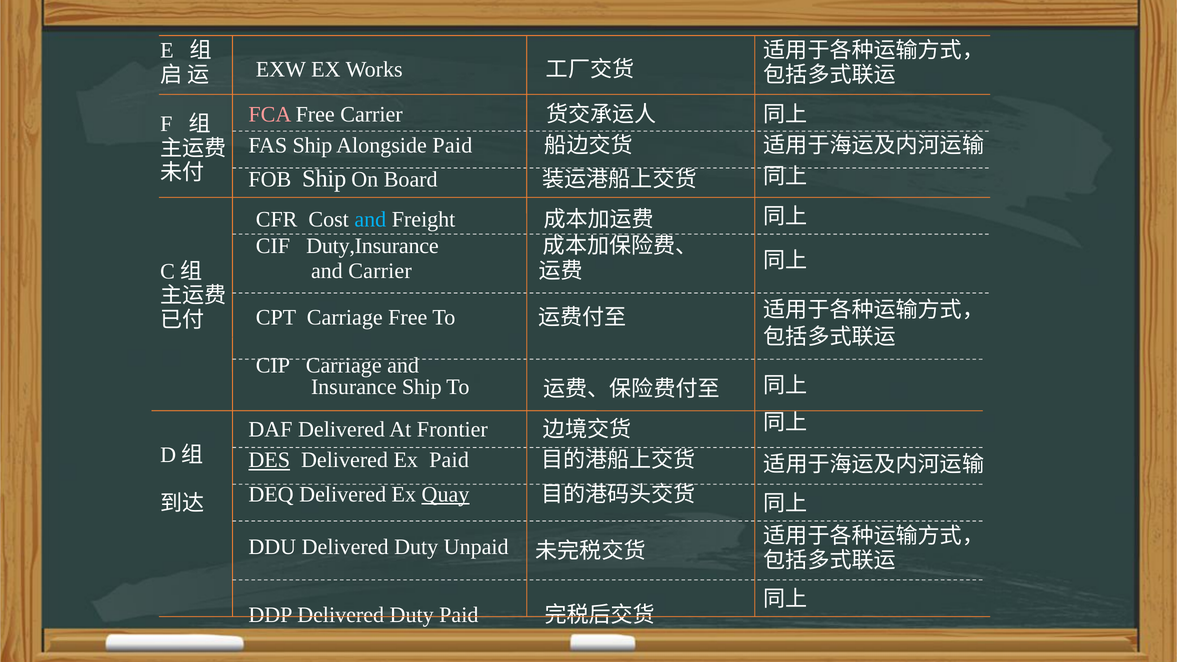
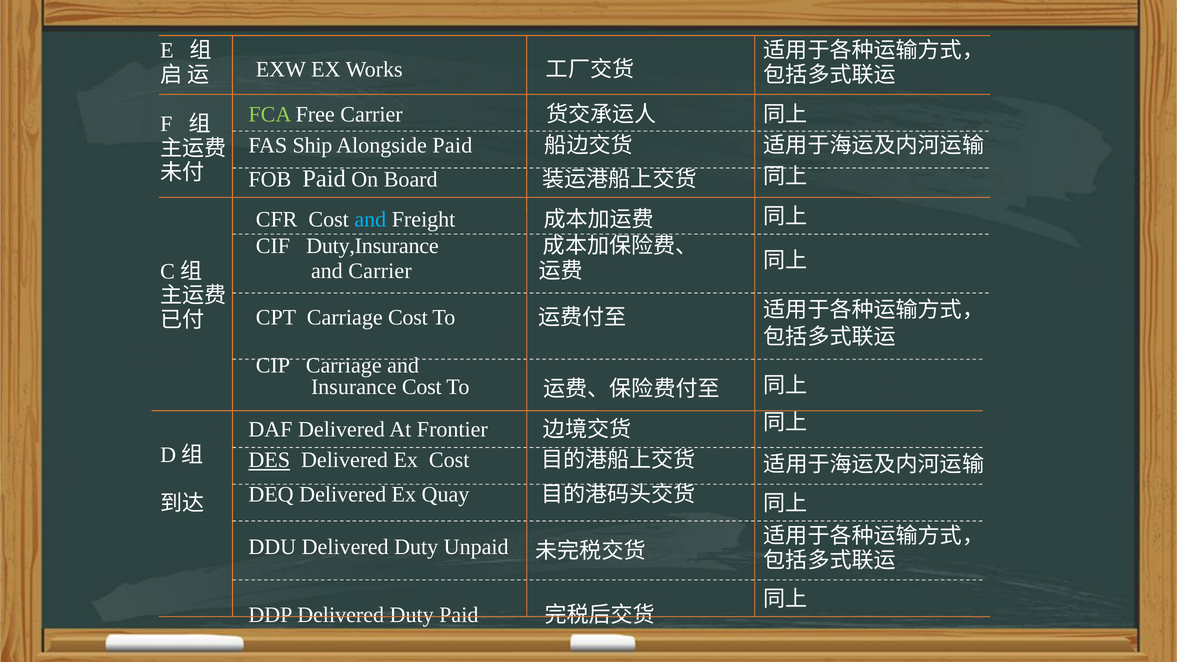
FCA colour: pink -> light green (270, 115)
FOB Ship: Ship -> Paid (324, 179)
Carriage Free: Free -> Cost (408, 317)
Insurance Ship: Ship -> Cost (422, 387)
Ex Paid: Paid -> Cost (449, 460)
Quay underline: present -> none (445, 494)
